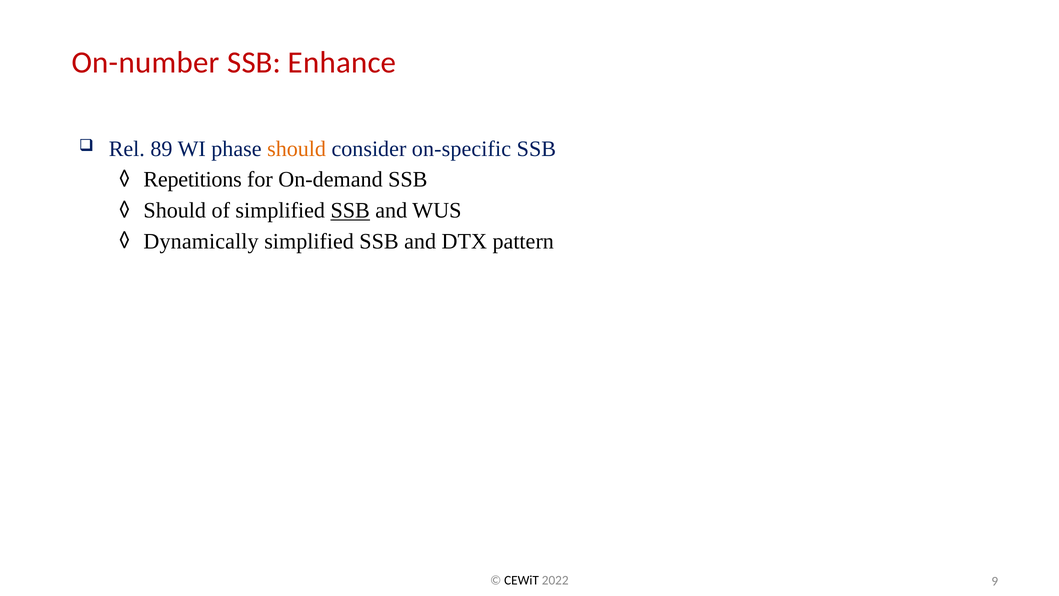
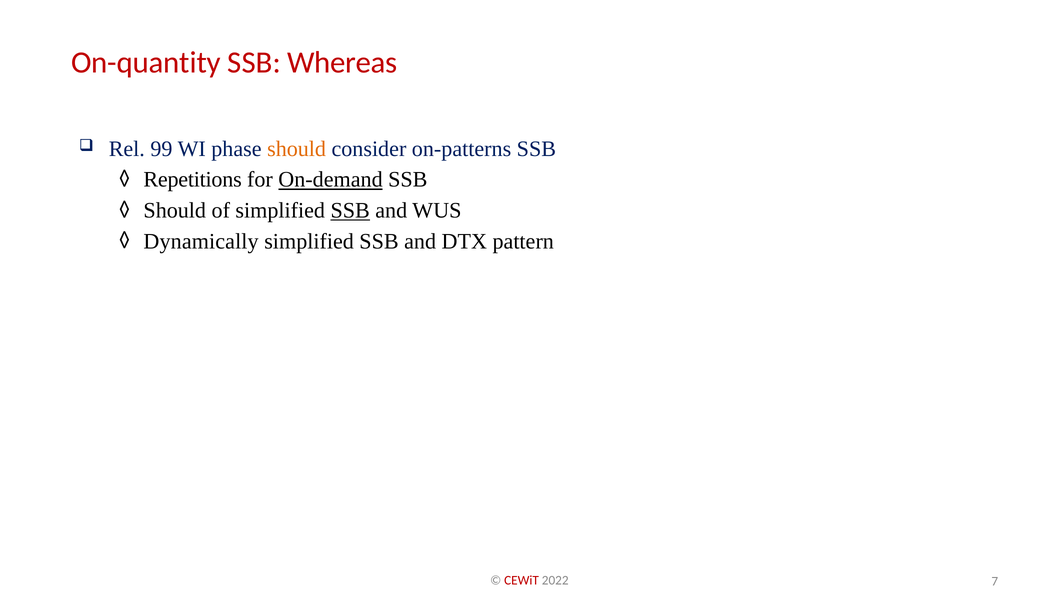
On-number: On-number -> On-quantity (146, 63)
Enhance: Enhance -> Whereas (342, 63)
89: 89 -> 99 (161, 149)
on-specific: on-specific -> on-patterns (462, 149)
On-demand underline: none -> present (331, 180)
CEWiT colour: black -> red (522, 580)
9: 9 -> 7 (995, 581)
